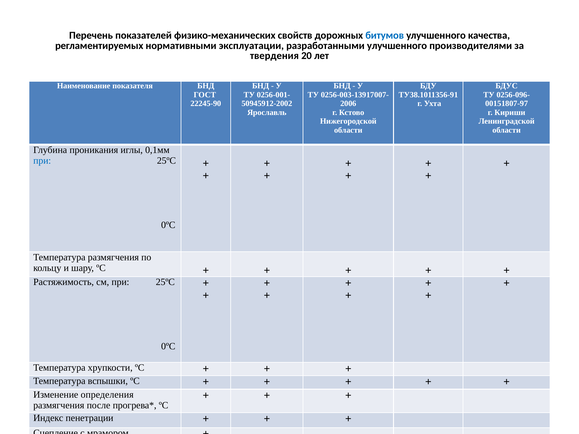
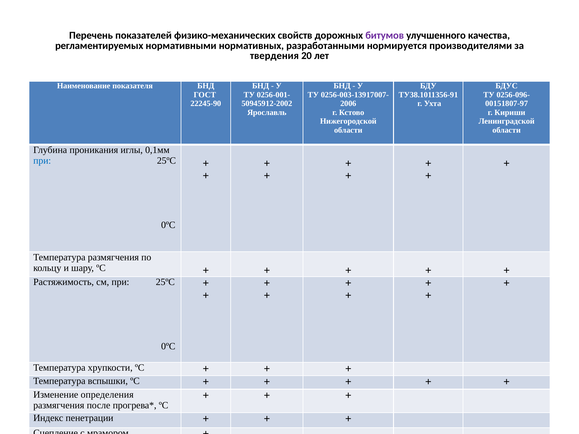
битумов colour: blue -> purple (385, 35)
эксплуатации: эксплуатации -> нормативных (251, 46)
разработанными улучшенного: улучшенного -> нормируется (397, 46)
